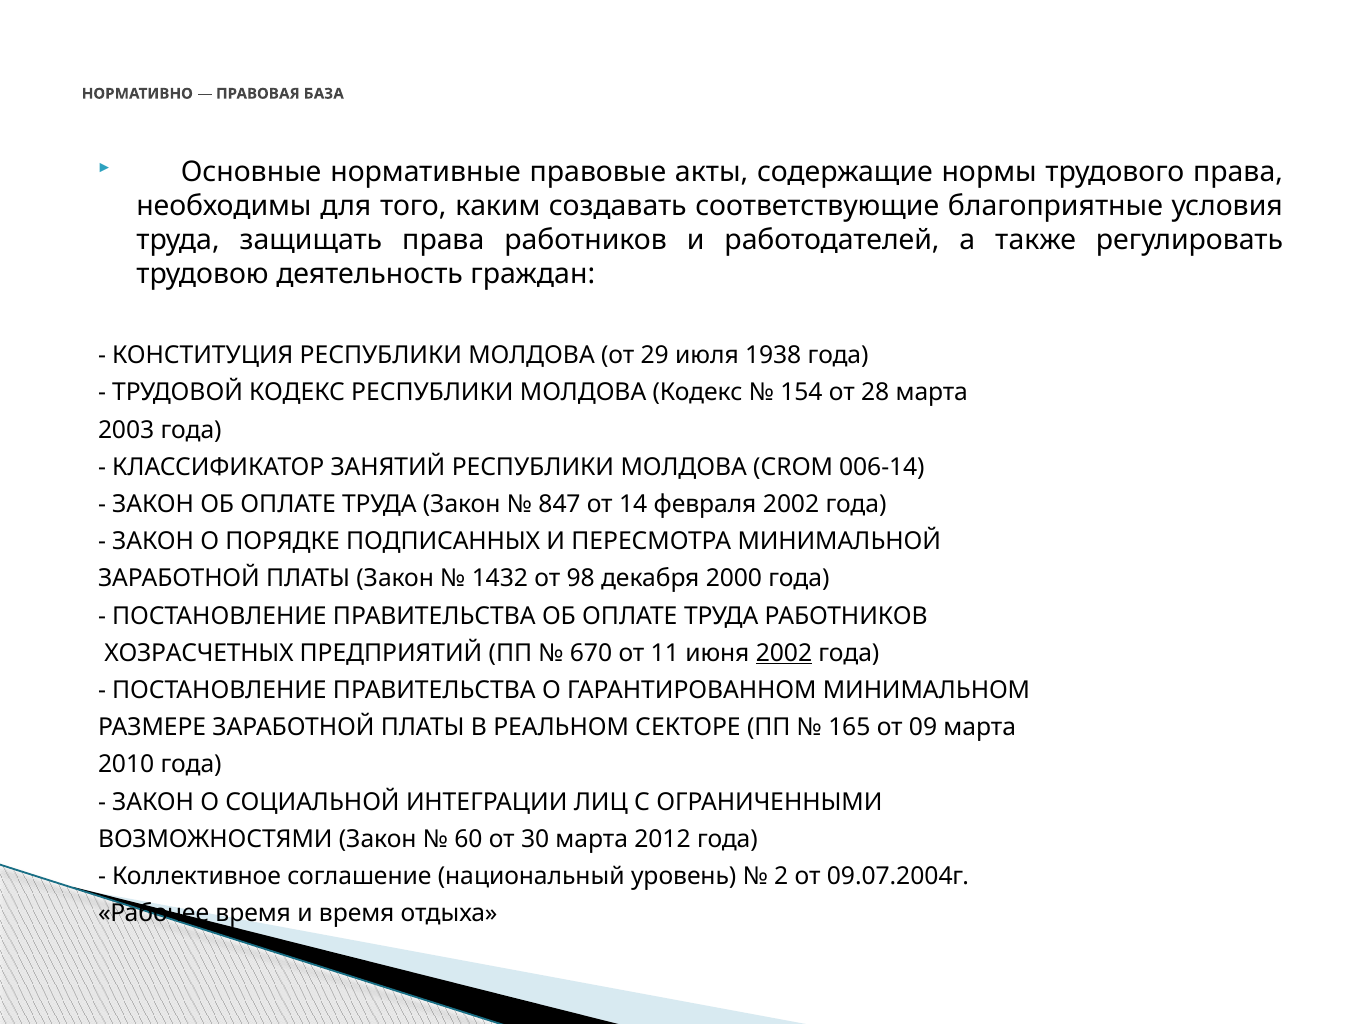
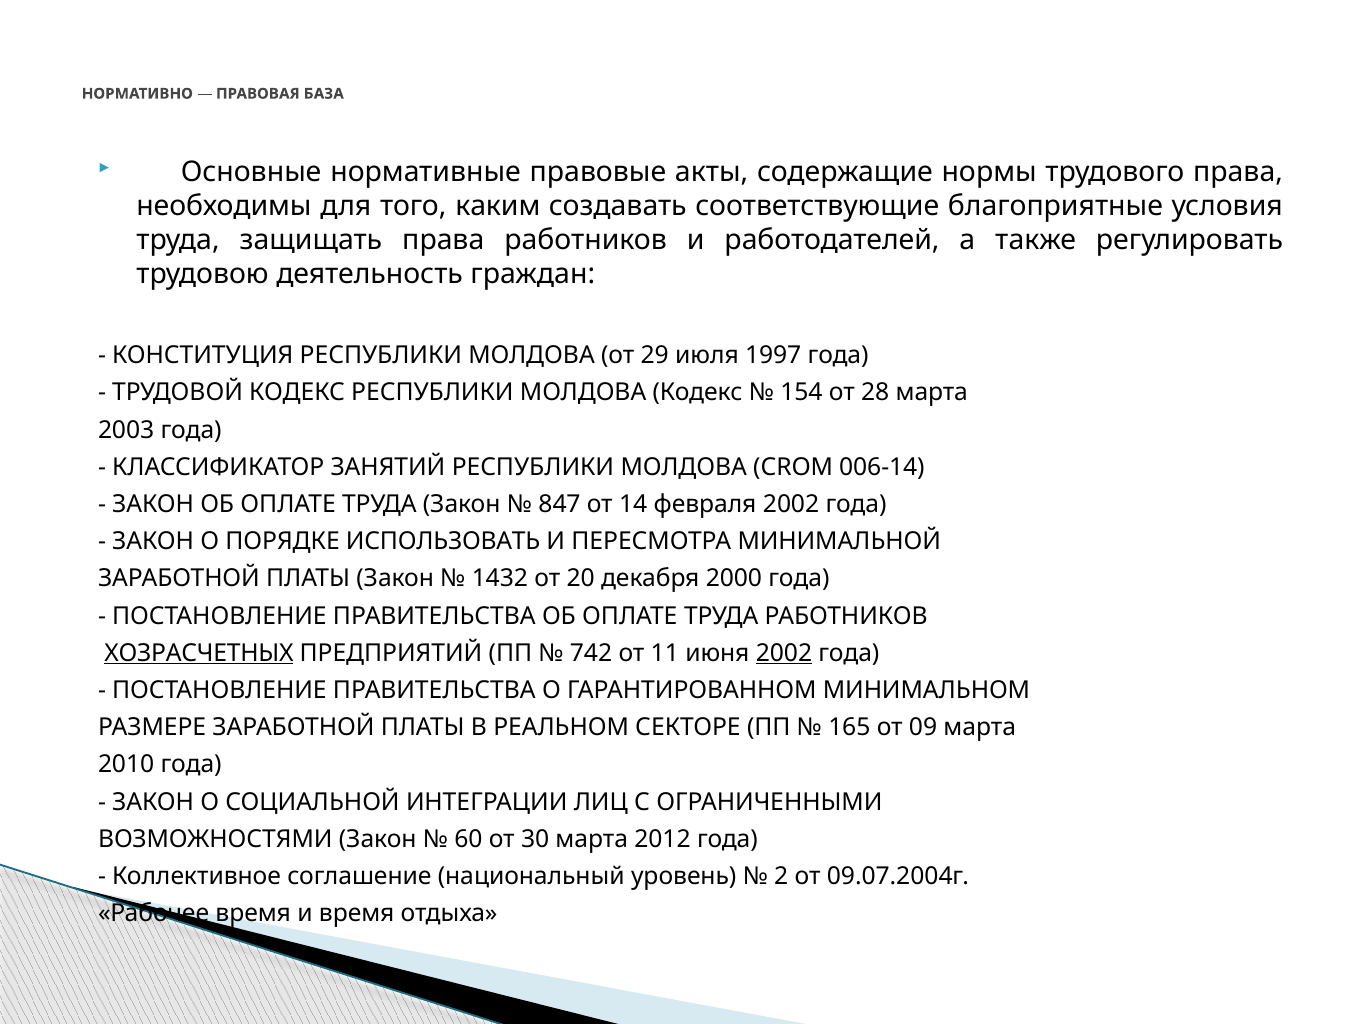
1938: 1938 -> 1997 (773, 356)
ПОДПИСАННЫХ: ПОДПИСАННЫХ -> ИСПОЛЬЗОВАТЬ (443, 542)
98: 98 -> 20 (581, 579)
ХОЗРАСЧЕТНЫХ underline: none -> present (199, 653)
670: 670 -> 742 (591, 653)
